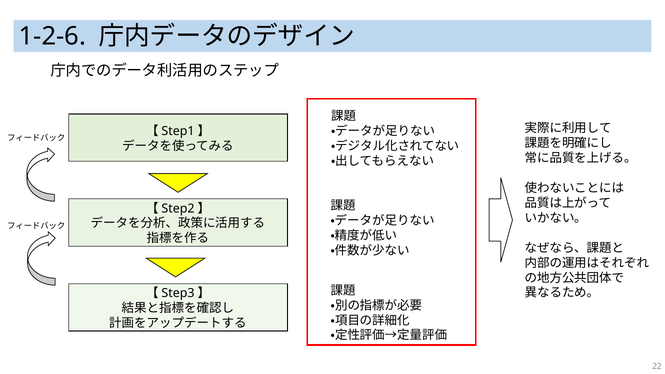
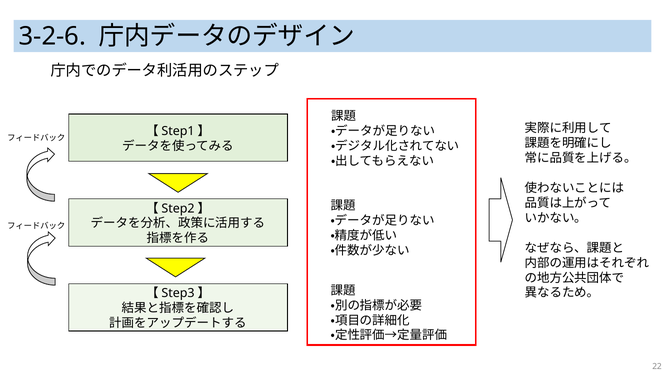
1-2-6: 1-2-6 -> 3-2-6 (52, 36)
